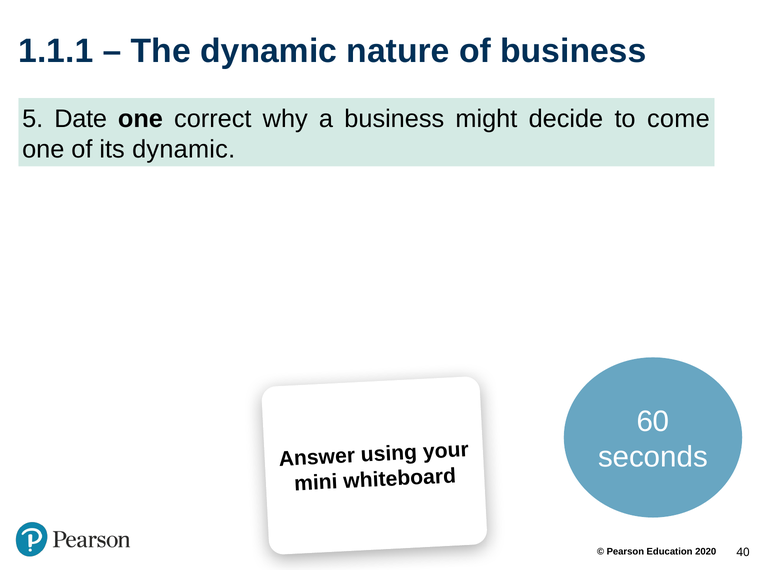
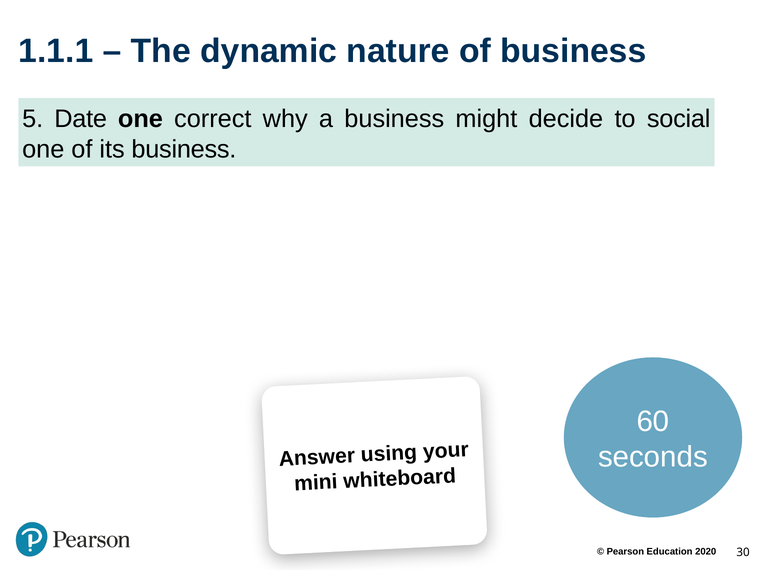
come: come -> social (679, 119)
its dynamic: dynamic -> business (184, 149)
40: 40 -> 30 (743, 552)
